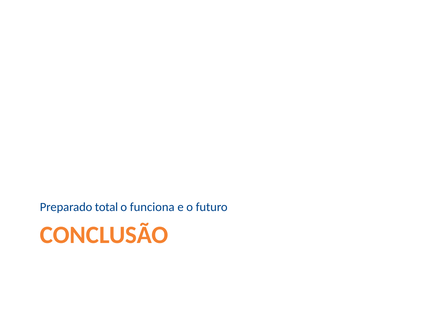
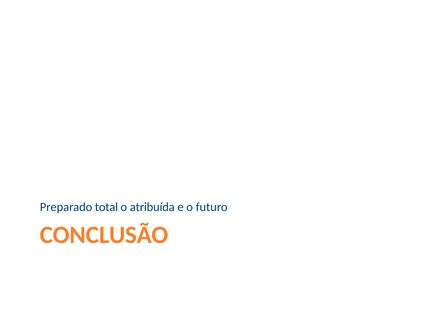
funciona: funciona -> atribuída (152, 207)
